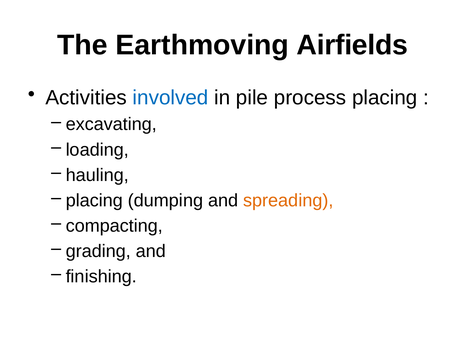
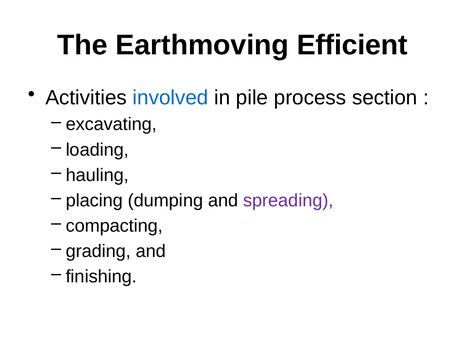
Airfields: Airfields -> Efficient (352, 45)
process placing: placing -> section (385, 98)
spreading colour: orange -> purple (288, 200)
